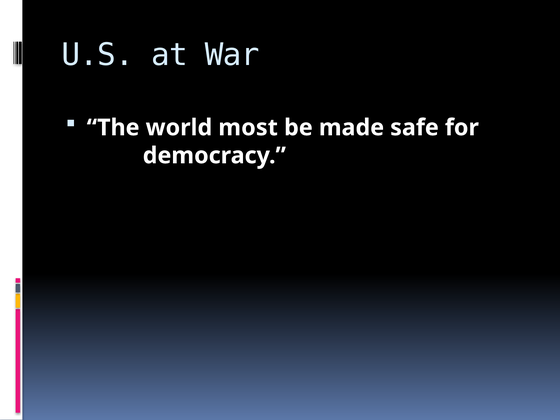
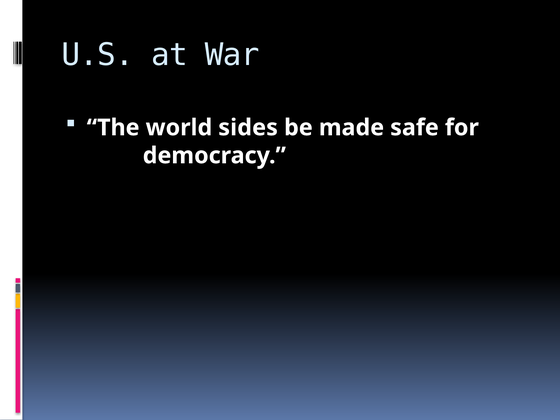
most: most -> sides (248, 128)
